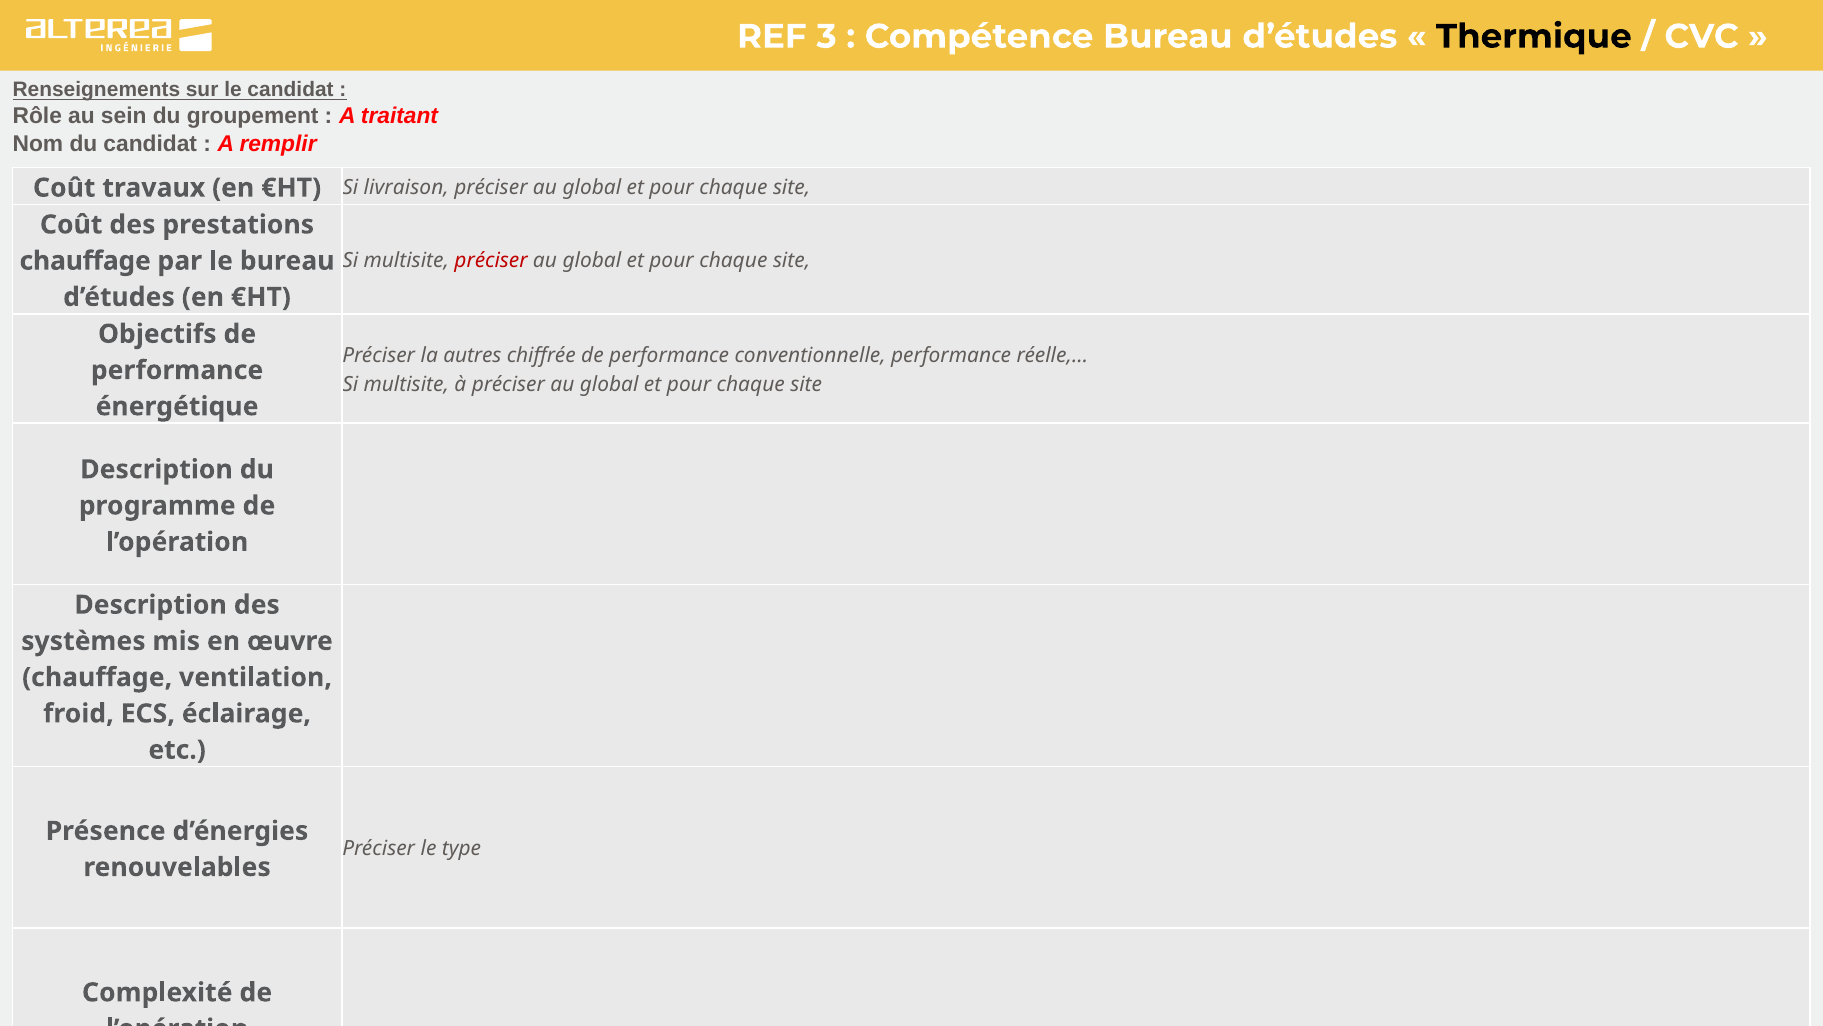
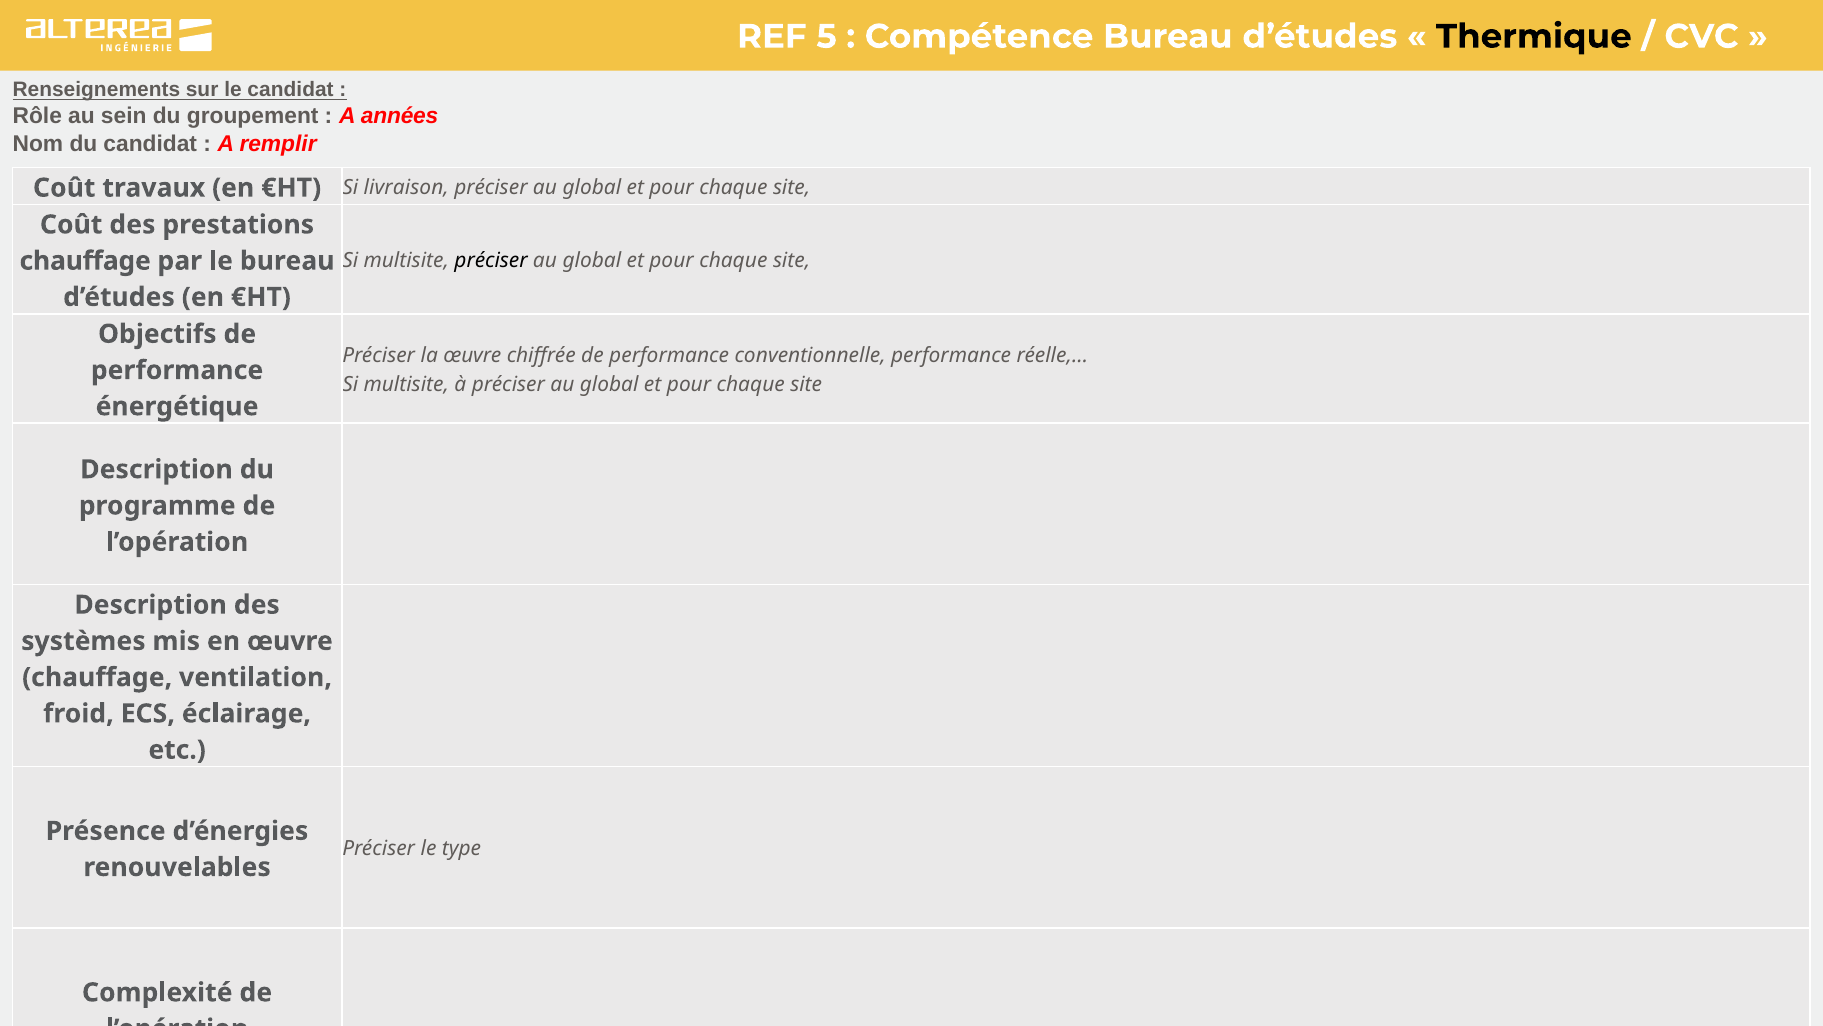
3: 3 -> 5 (827, 36)
traitant: traitant -> années (400, 116)
préciser colour: red -> black (491, 260)
la autres: autres -> œuvre (472, 355)
